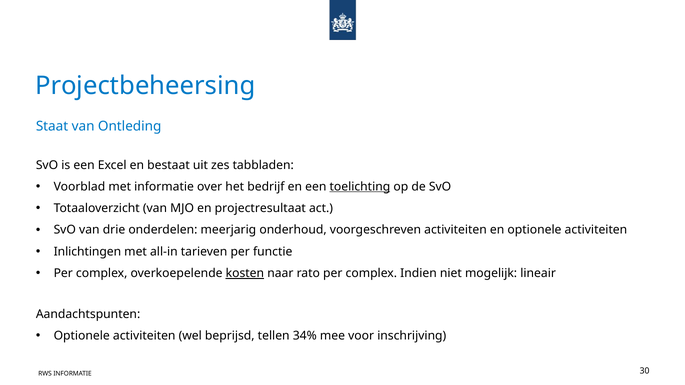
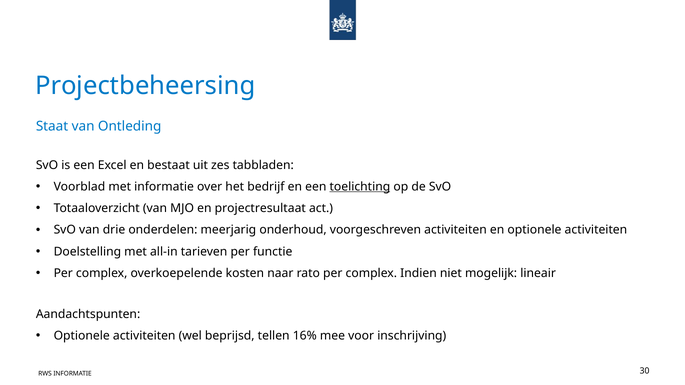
Inlichtingen: Inlichtingen -> Doelstelling (87, 252)
kosten underline: present -> none (245, 273)
34%: 34% -> 16% (305, 336)
